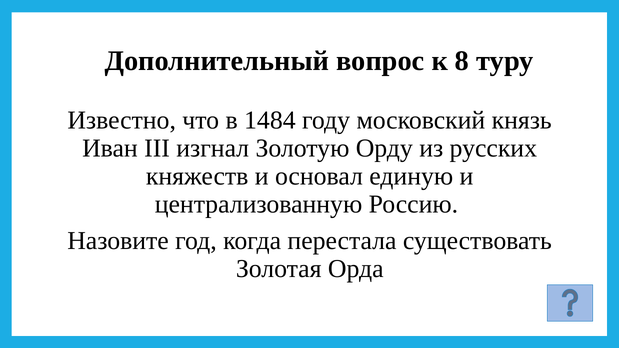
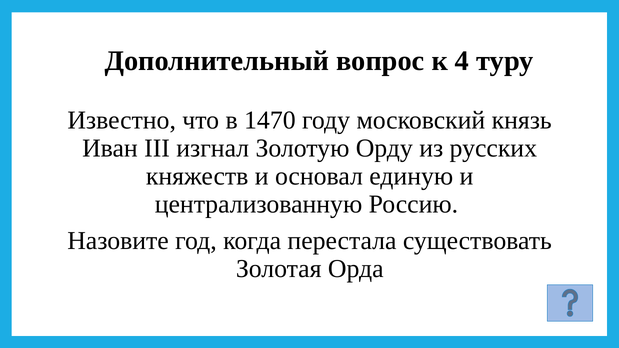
8: 8 -> 4 (462, 61)
1484: 1484 -> 1470 (270, 121)
